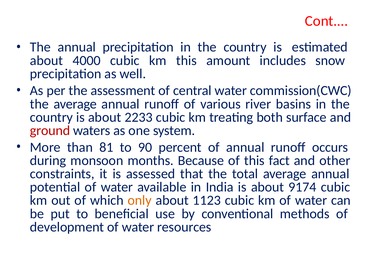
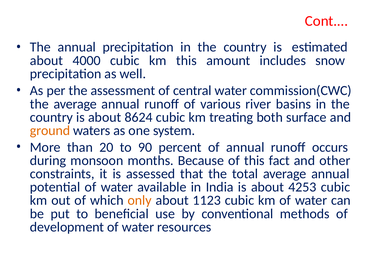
2233: 2233 -> 8624 (139, 117)
ground colour: red -> orange (50, 131)
81: 81 -> 20 (106, 147)
9174: 9174 -> 4253 (302, 187)
